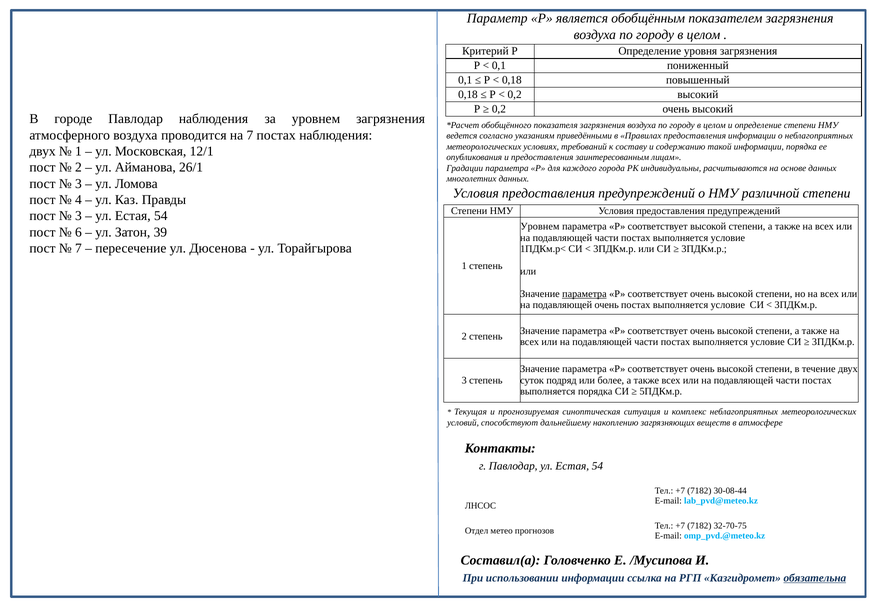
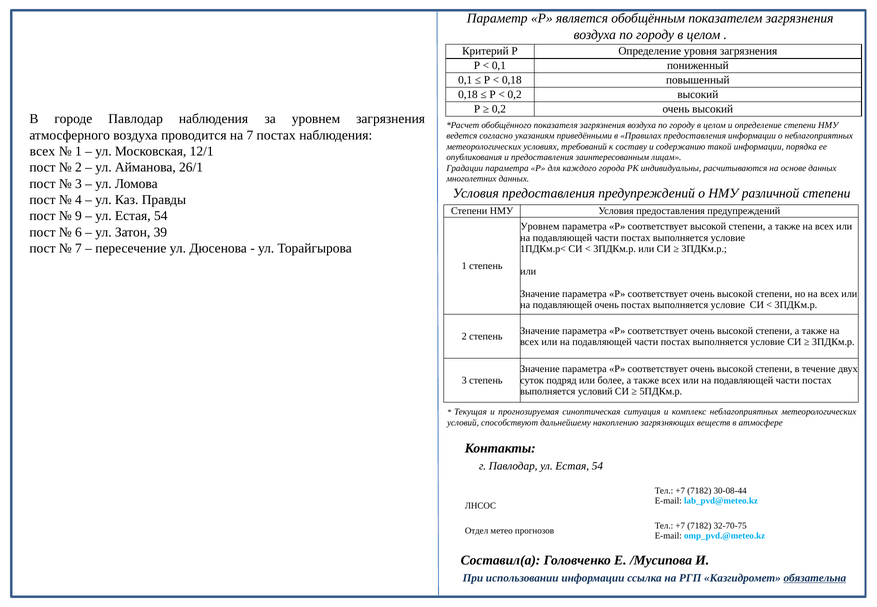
двух: двух -> всех (42, 151)
3: 3 -> 9 (78, 216)
параметра underline: present -> none (584, 294)
выполняется порядка: порядка -> условий (595, 392)
